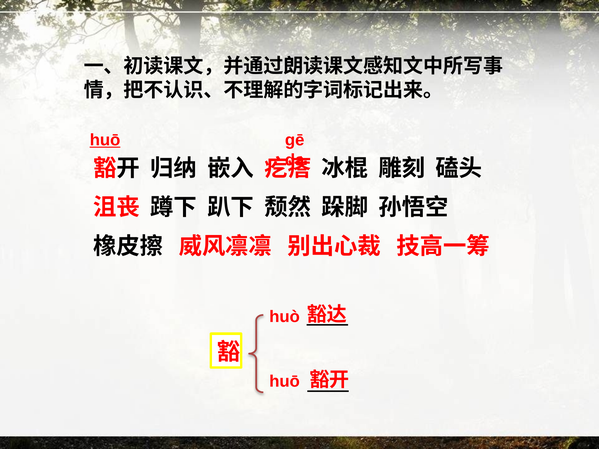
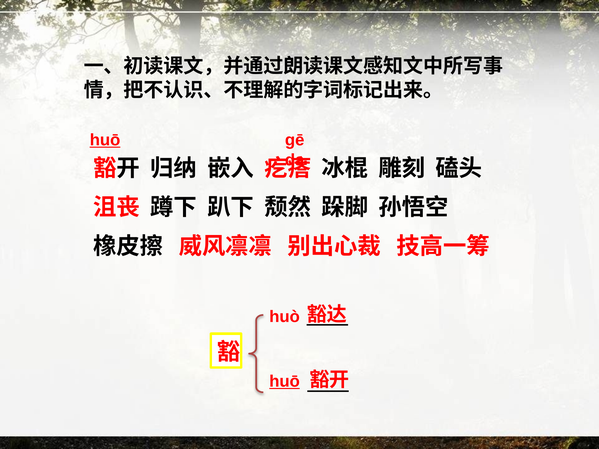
huō underline: none -> present (285, 381)
